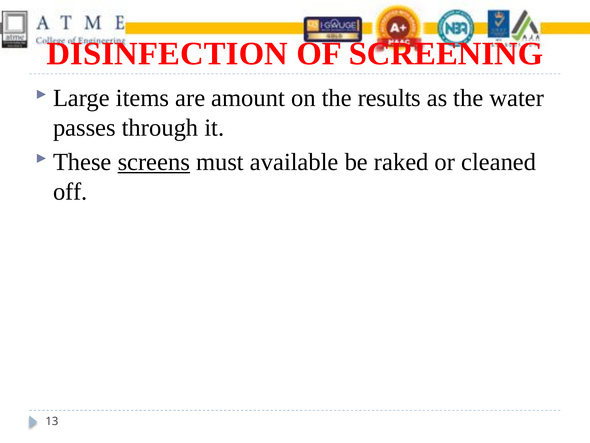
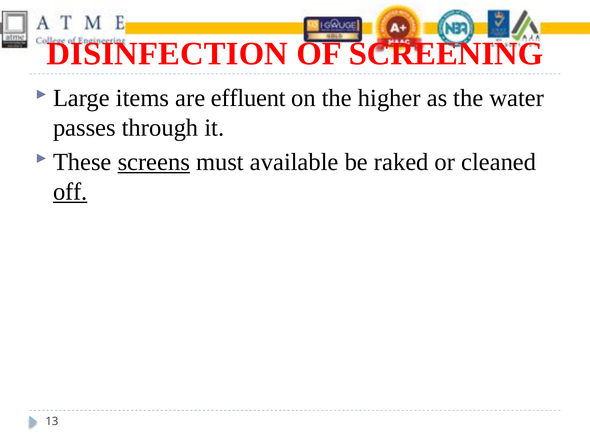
amount: amount -> effluent (248, 98)
results: results -> higher (389, 98)
off underline: none -> present (70, 191)
